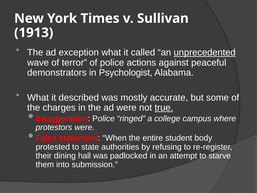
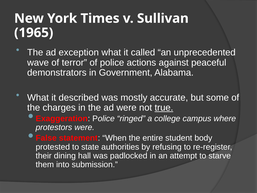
1913: 1913 -> 1965 (34, 33)
unprecedented underline: present -> none (205, 52)
Psychologist: Psychologist -> Government (126, 72)
